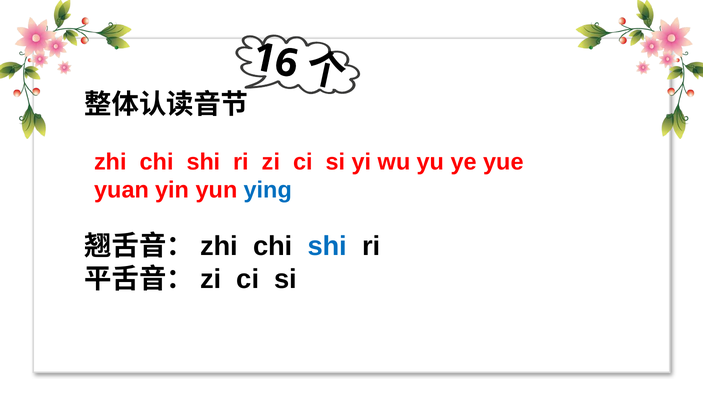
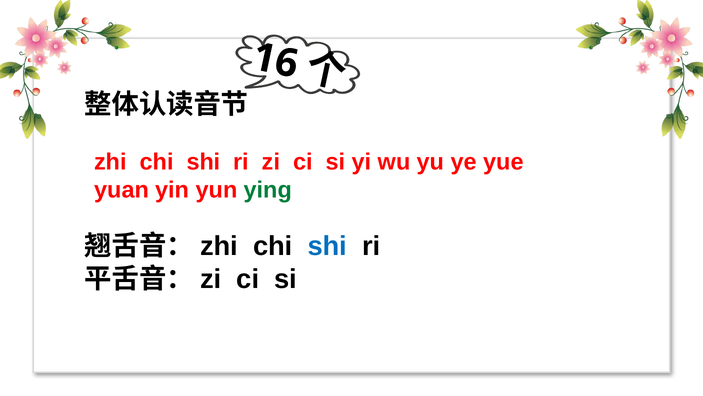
ying colour: blue -> green (268, 190)
